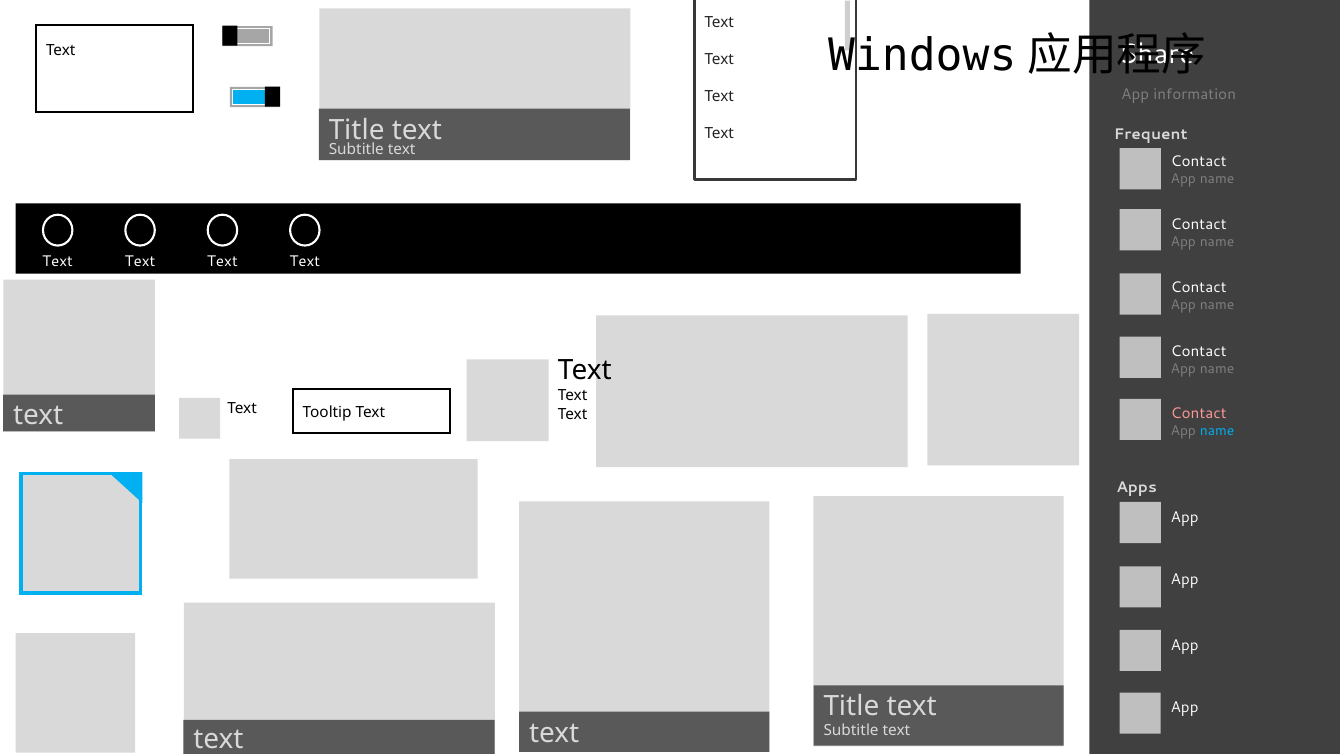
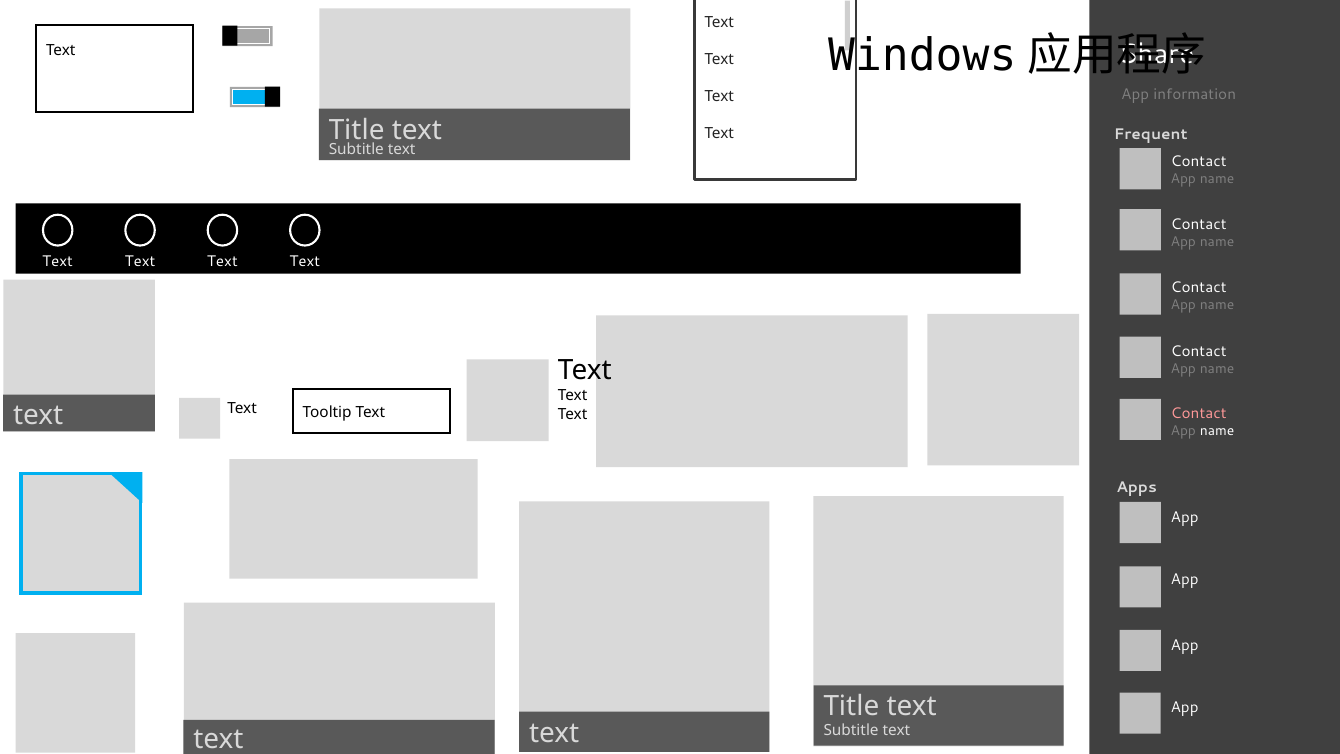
name colour: light blue -> white (1217, 431)
